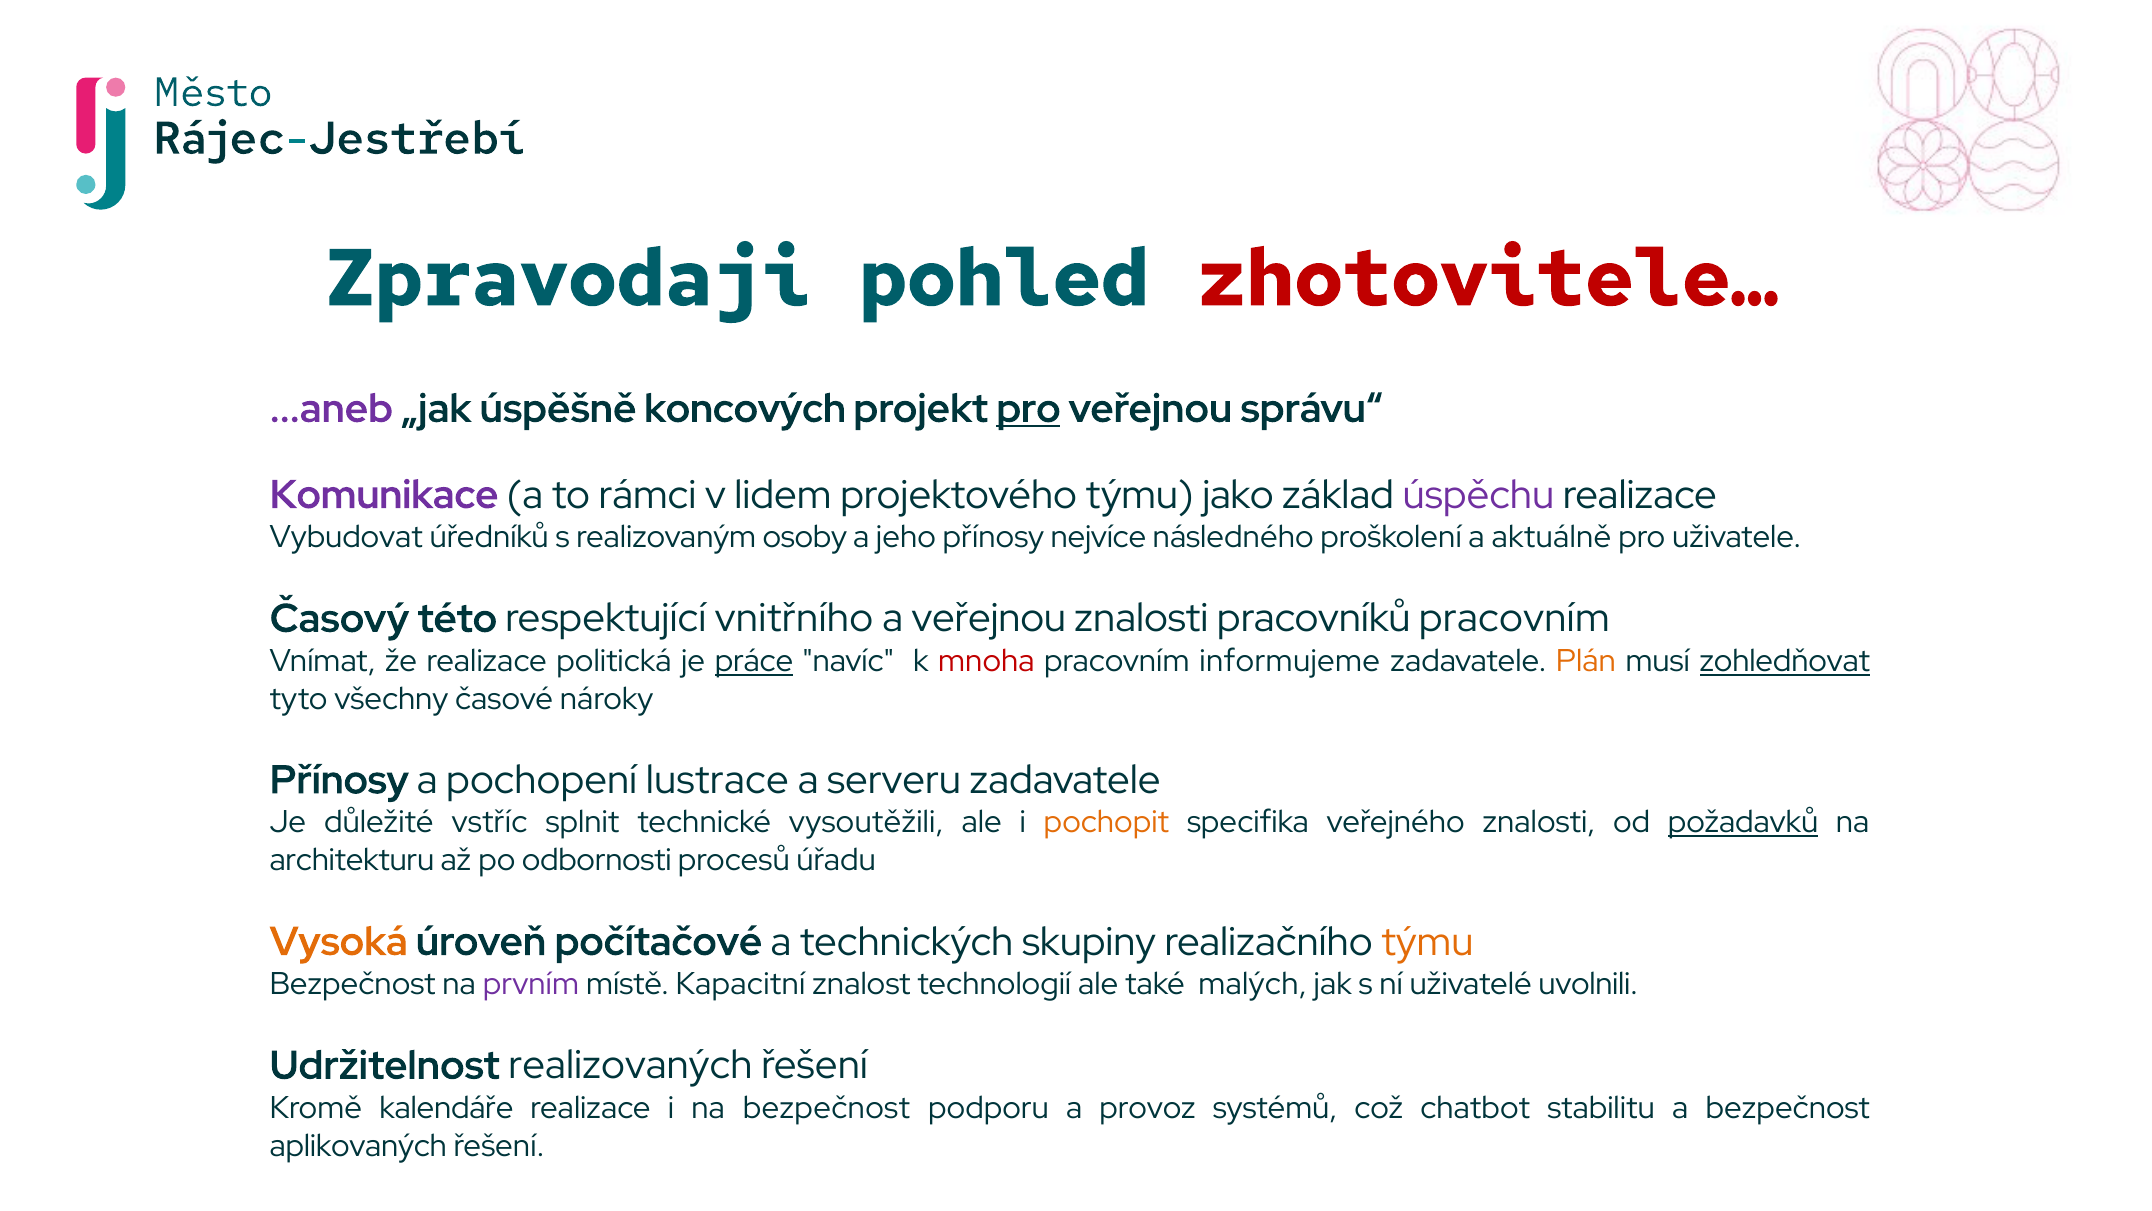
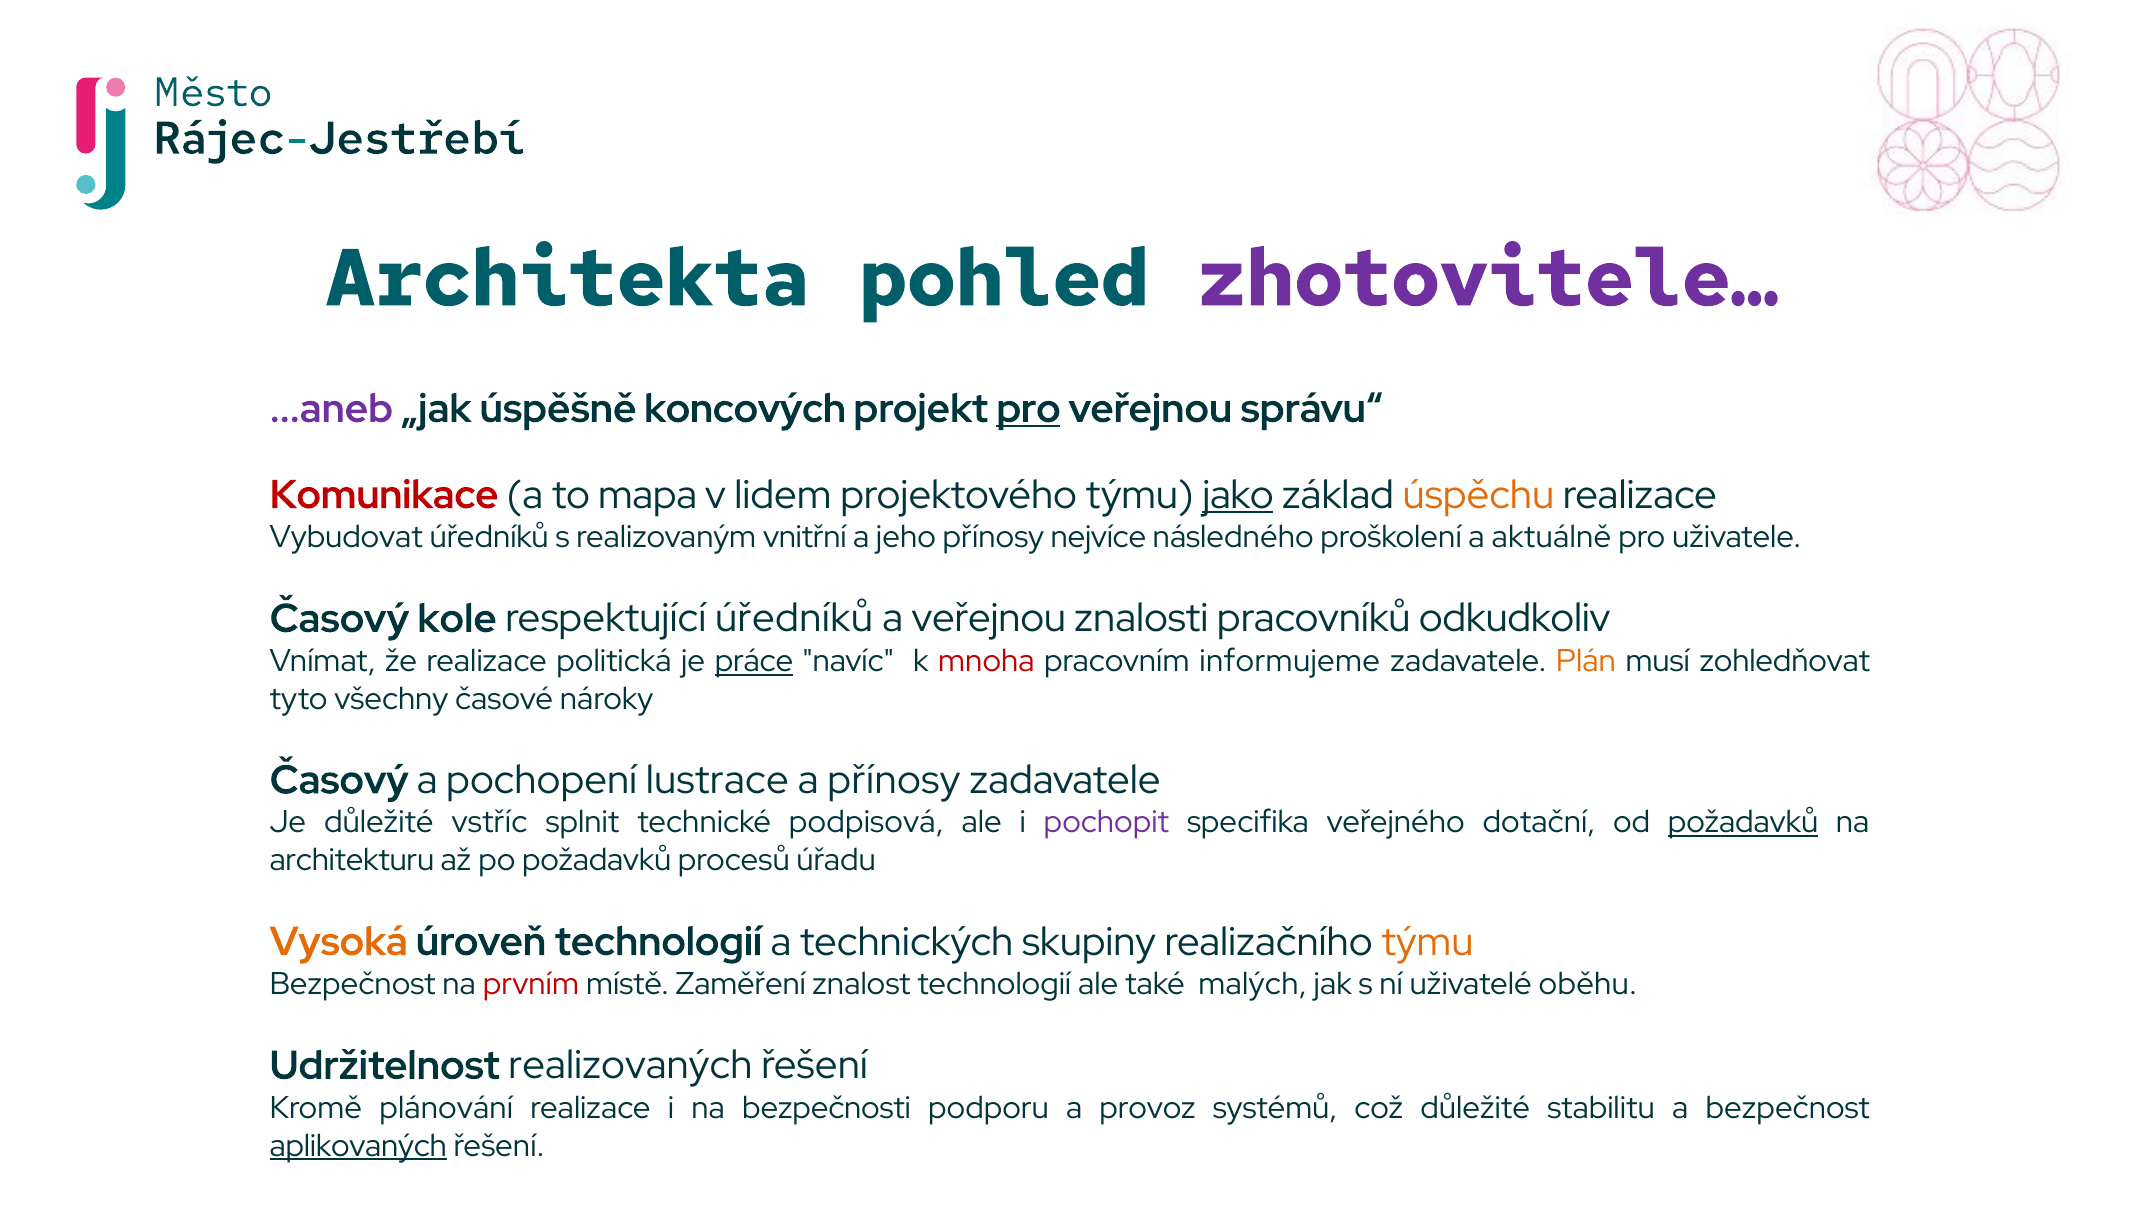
Zpravodaji: Zpravodaji -> Architekta (568, 279)
zhotovitele… colour: red -> purple (1488, 279)
Komunikace colour: purple -> red (384, 495)
rámci: rámci -> mapa (648, 495)
jako underline: none -> present (1238, 495)
úspěchu colour: purple -> orange (1478, 495)
osoby: osoby -> vnitřní (805, 537)
této: této -> kole (457, 618)
respektující vnitřního: vnitřního -> úředníků (794, 618)
pracovníků pracovním: pracovním -> odkudkoliv (1515, 618)
zohledňovat underline: present -> none (1785, 661)
Přínosy: Přínosy -> Časový (339, 780)
a serveru: serveru -> přínosy (894, 780)
vysoutěžili: vysoutěžili -> podpisová (866, 822)
pochopit colour: orange -> purple (1106, 822)
veřejného znalosti: znalosti -> dotační (1539, 822)
po odbornosti: odbornosti -> požadavků (597, 860)
úroveň počítačové: počítačové -> technologií (658, 941)
prvním colour: purple -> red (531, 984)
Kapacitní: Kapacitní -> Zaměření (741, 984)
uvolnili: uvolnili -> oběhu (1588, 984)
kalendáře: kalendáře -> plánování (446, 1107)
na bezpečnost: bezpečnost -> bezpečnosti (827, 1107)
což chatbot: chatbot -> důležité (1475, 1107)
aplikovaných underline: none -> present (358, 1145)
